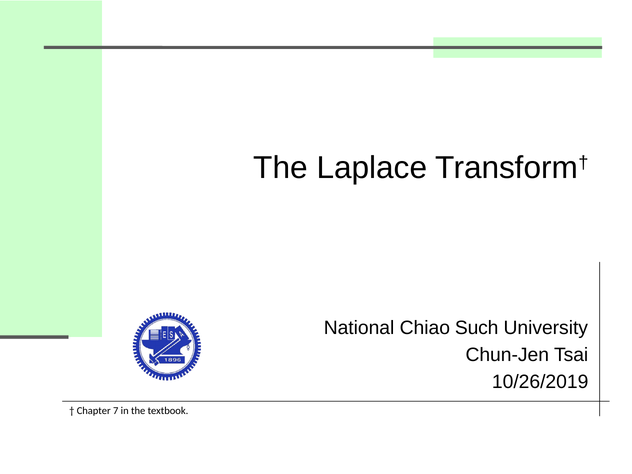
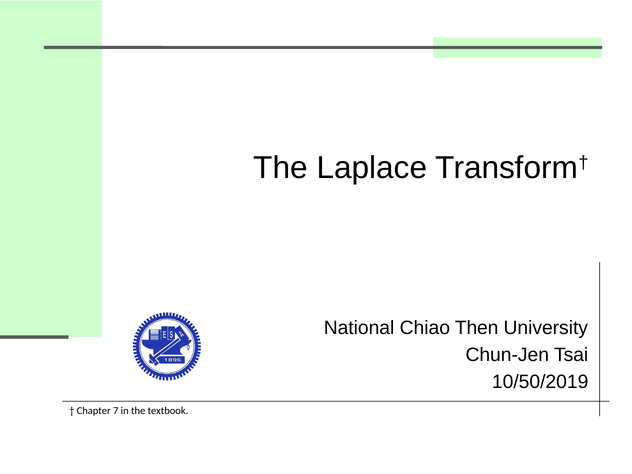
Such: Such -> Then (477, 328)
10/26/2019: 10/26/2019 -> 10/50/2019 (540, 382)
